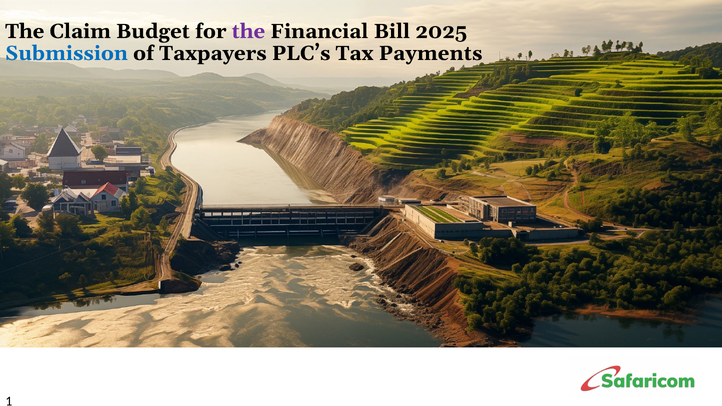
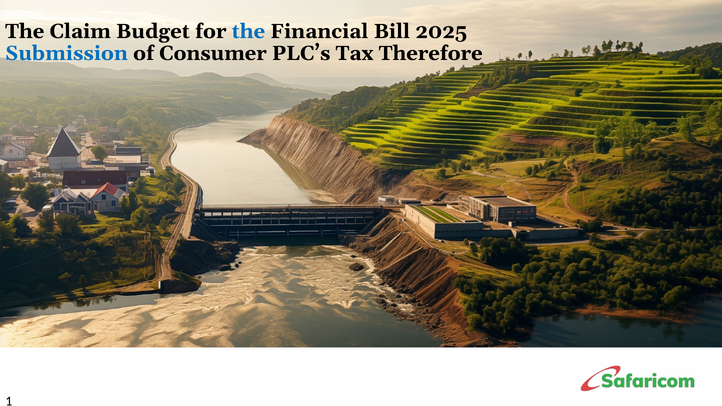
the colour: purple -> blue (248, 31)
Taxpayers: Taxpayers -> Consumer (213, 53)
Payments: Payments -> Therefore (431, 53)
